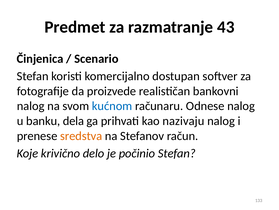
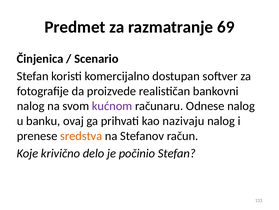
43: 43 -> 69 (226, 27)
kućnom colour: blue -> purple (112, 106)
dela: dela -> ovaj (73, 121)
